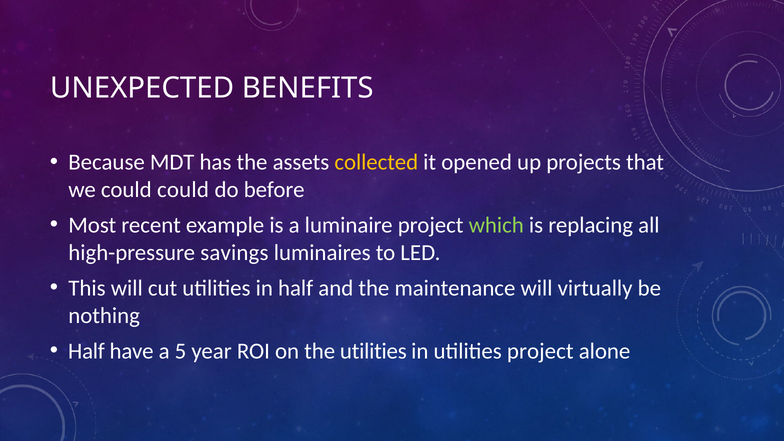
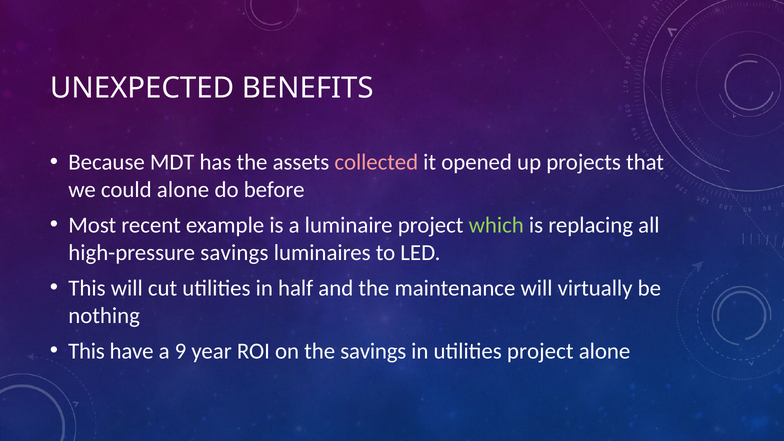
collected colour: yellow -> pink (376, 162)
could could: could -> alone (183, 190)
Half: Half -> This (86, 351)
5: 5 -> 9 (181, 351)
the utilities: utilities -> savings (373, 351)
